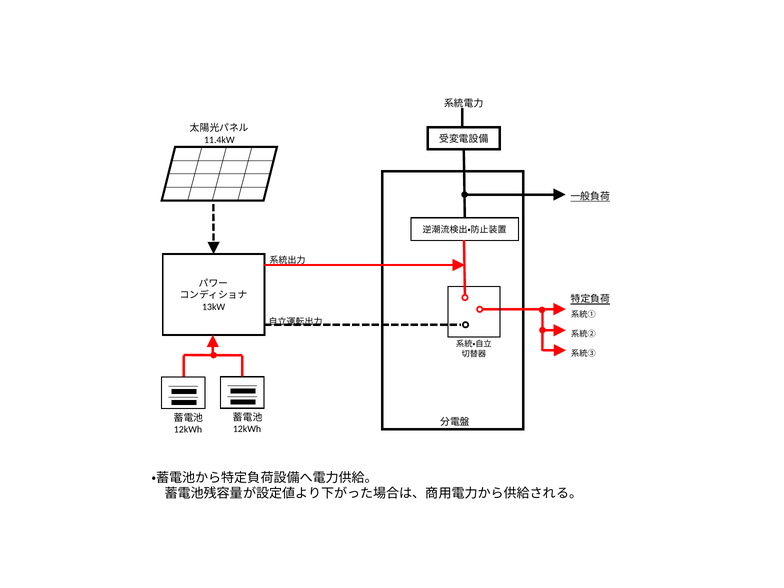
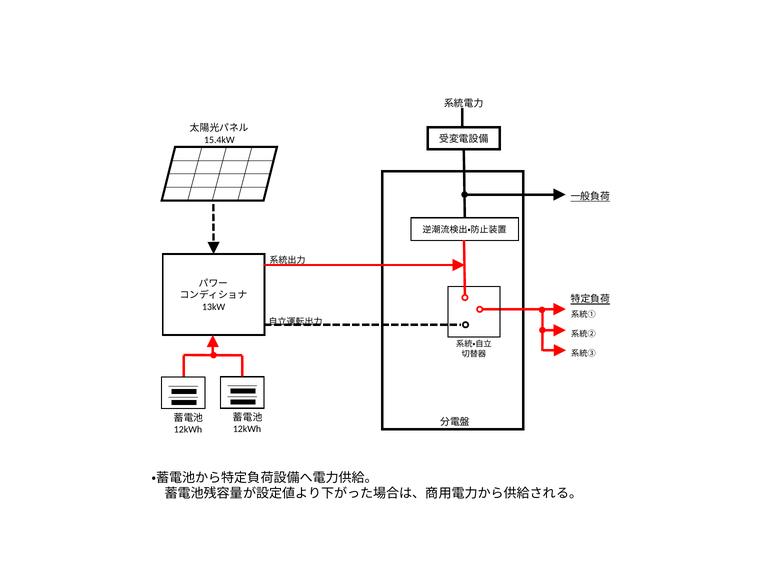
11.4kW: 11.4kW -> 15.4kW (219, 140)
